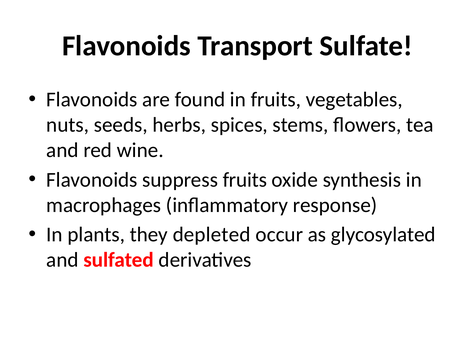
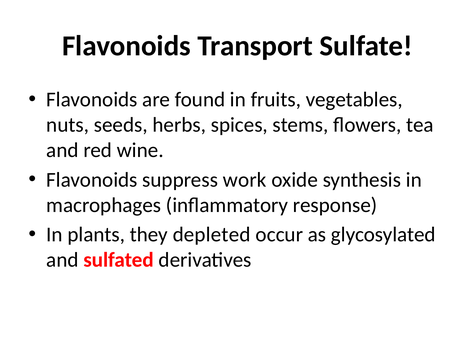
suppress fruits: fruits -> work (245, 180)
